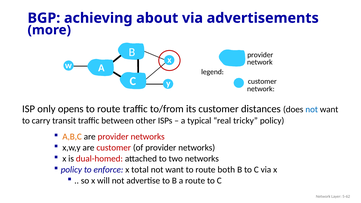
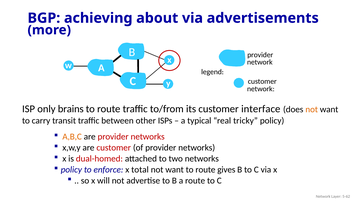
opens: opens -> brains (71, 109)
distances: distances -> interface (261, 109)
not colour: blue -> orange (312, 109)
both: both -> gives (226, 170)
